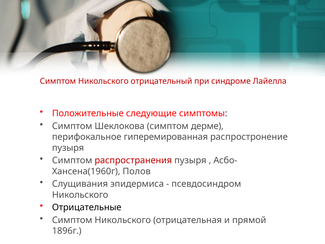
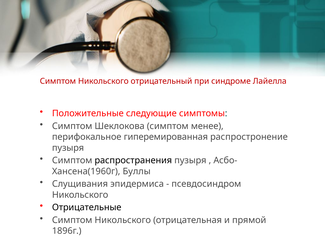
дерме: дерме -> менее (207, 126)
распространения colour: red -> black (133, 160)
Полов: Полов -> Буллы (137, 171)
